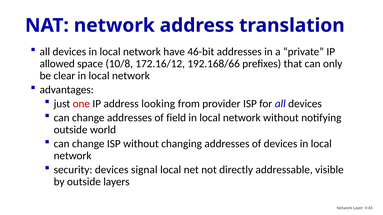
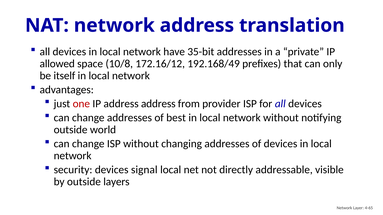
46-bit: 46-bit -> 35-bit (201, 52)
192.168/66: 192.168/66 -> 192.168/49 (214, 64)
clear: clear -> itself (64, 76)
address looking: looking -> address (158, 104)
field: field -> best (176, 118)
